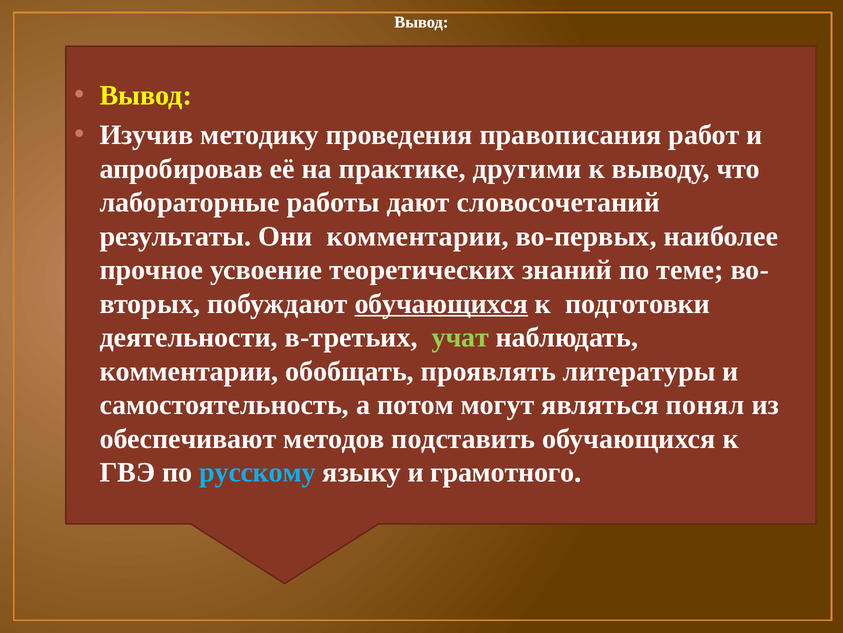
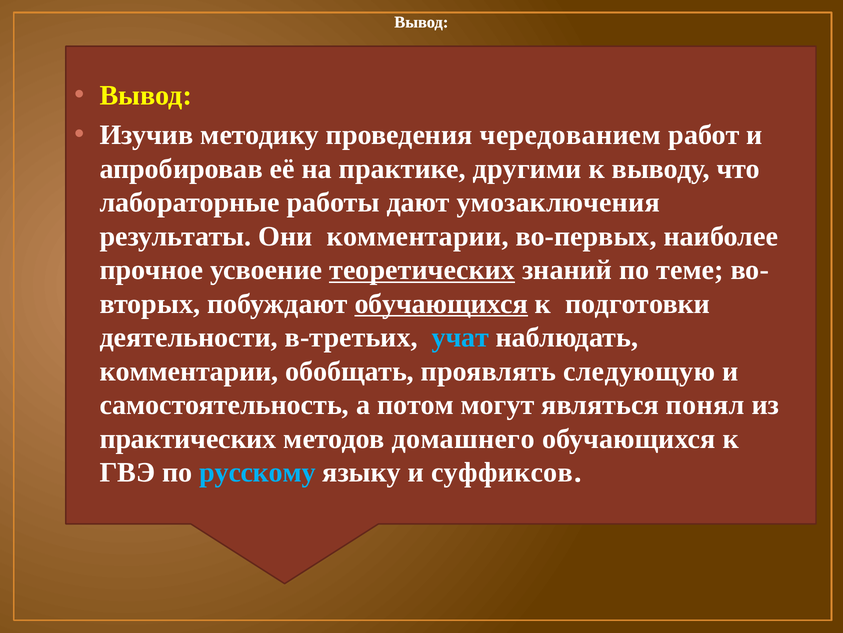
правописания: правописания -> чередованием (570, 135)
словосочетаний: словосочетаний -> умозаключения (558, 202)
теоретических underline: none -> present (422, 270)
учат colour: light green -> light blue (460, 337)
литературы: литературы -> следующую (639, 371)
обеспечивают: обеспечивают -> практических (188, 438)
подставить: подставить -> домашнего (463, 438)
грамотного: грамотного -> суффиксов (502, 472)
